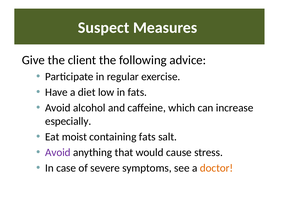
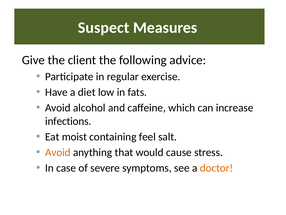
especially: especially -> infections (68, 121)
containing fats: fats -> feel (147, 137)
Avoid colour: purple -> orange (58, 152)
